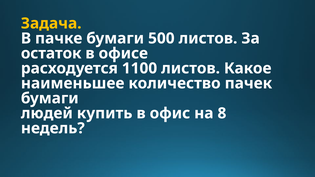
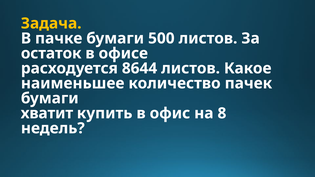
1100: 1100 -> 8644 (139, 68)
людей: людей -> хватит (47, 113)
